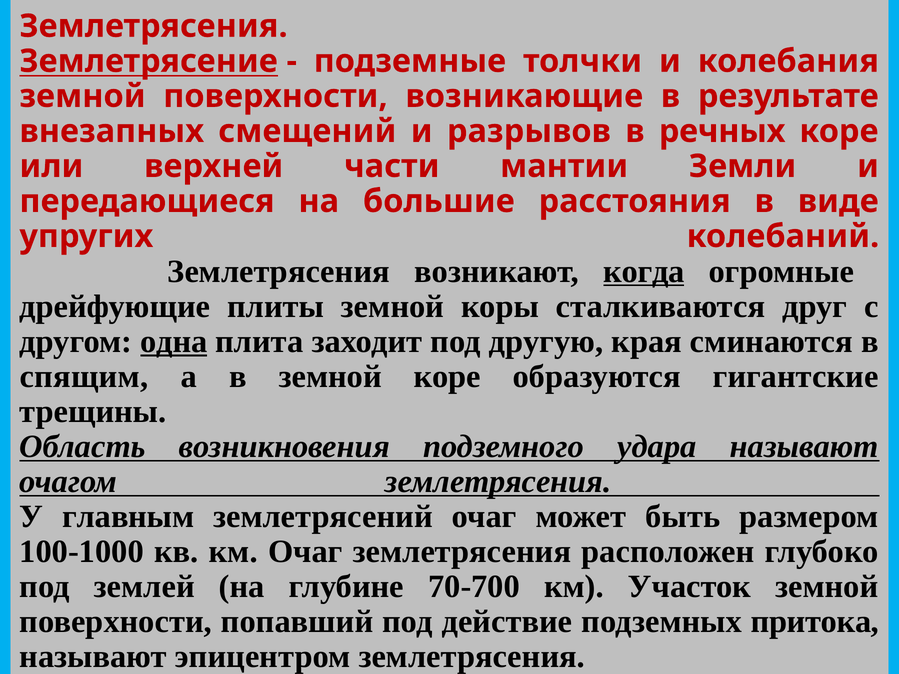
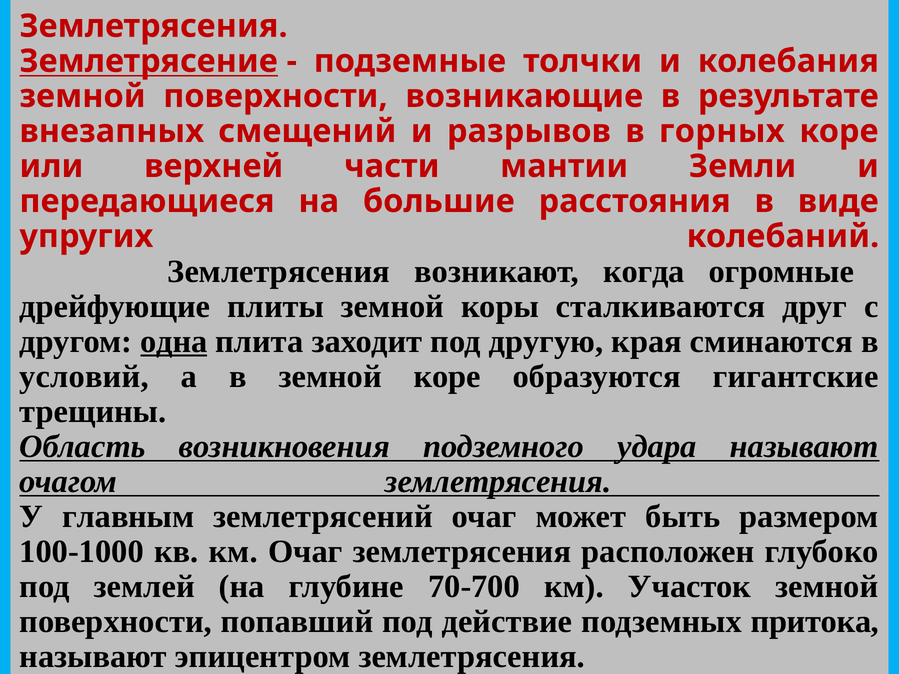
речных: речных -> горных (722, 131)
когда underline: present -> none (644, 271)
спящим: спящим -> условий (84, 377)
